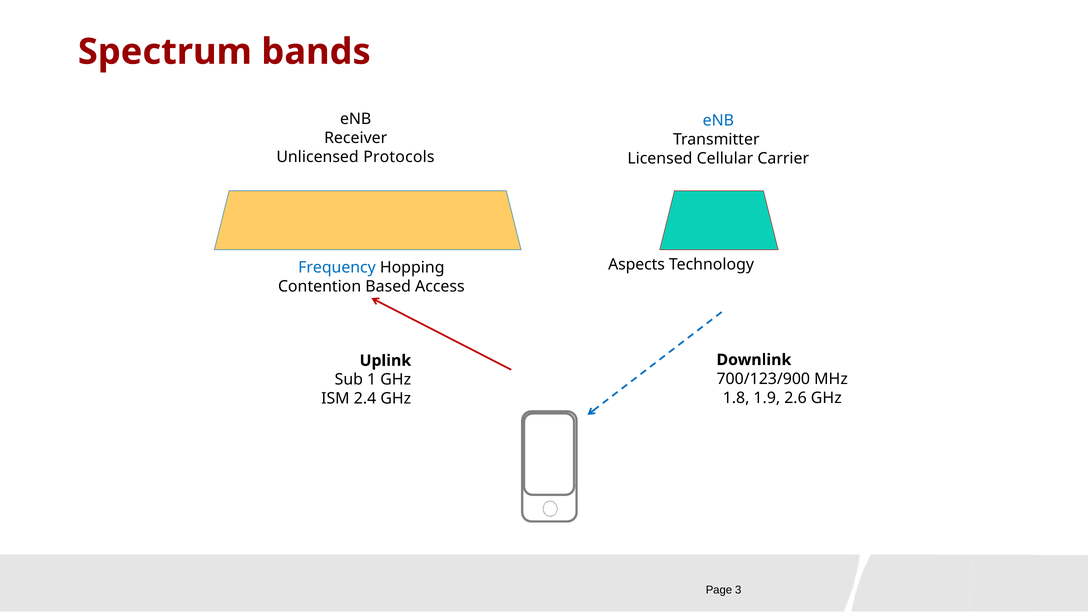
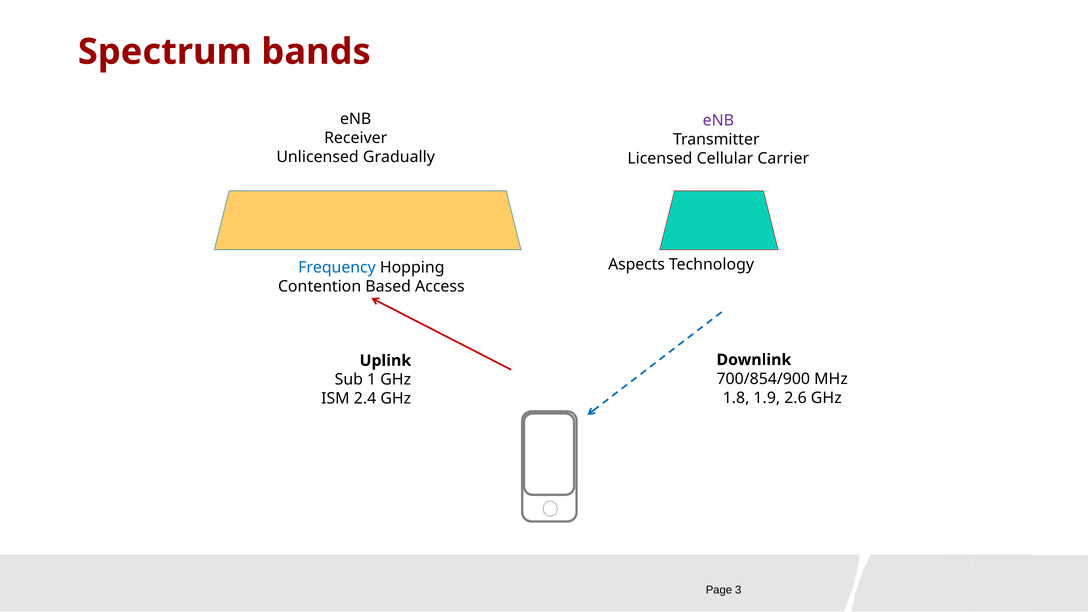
eNB colour: blue -> purple (718, 121)
Protocols: Protocols -> Gradually (399, 157)
700/123/900: 700/123/900 -> 700/854/900 (763, 379)
